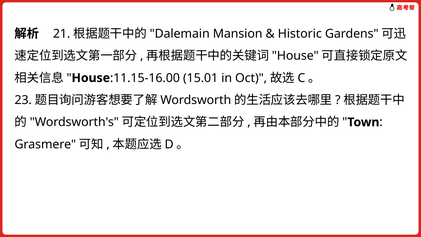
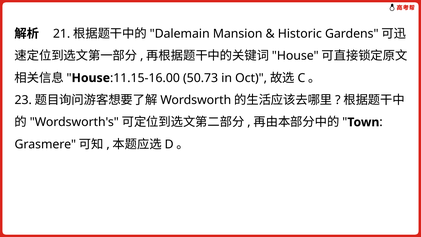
15.01: 15.01 -> 50.73 (201, 78)
